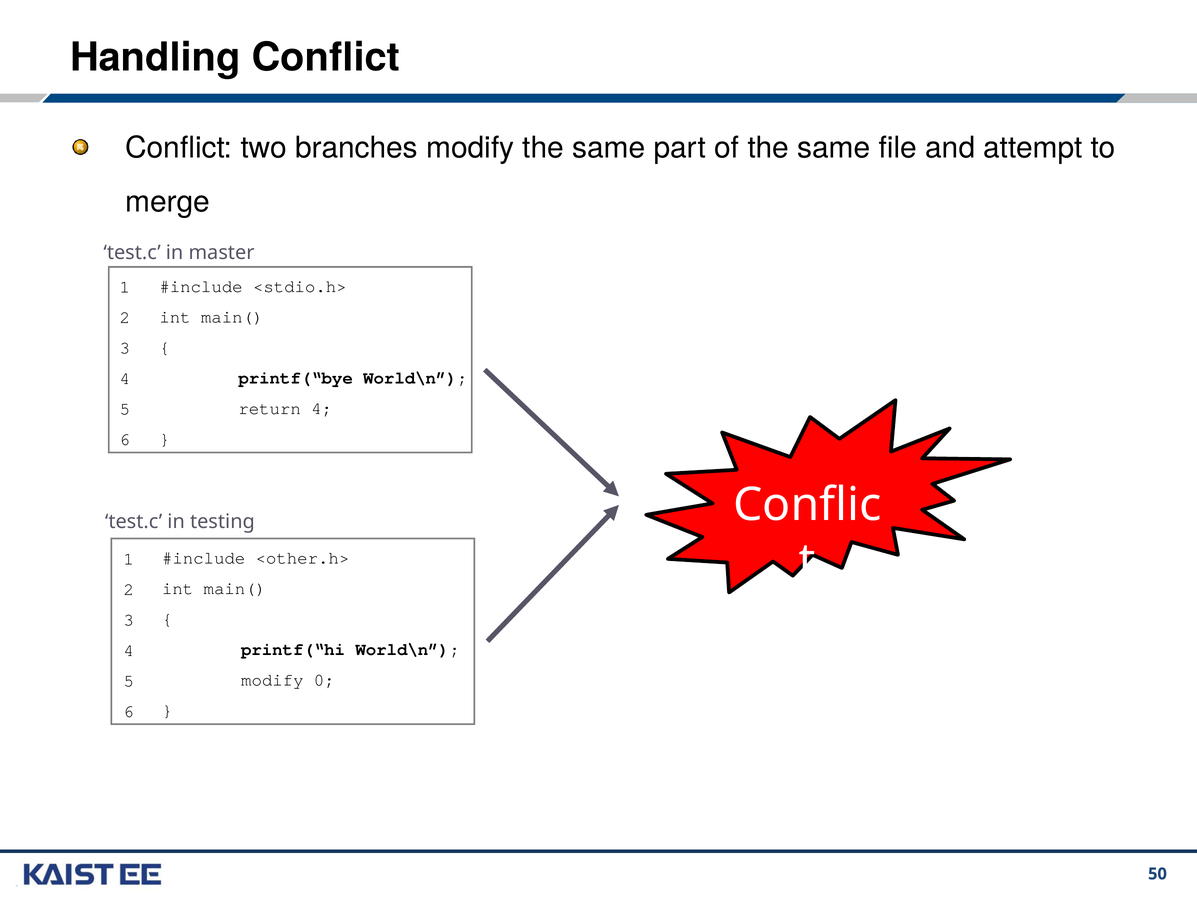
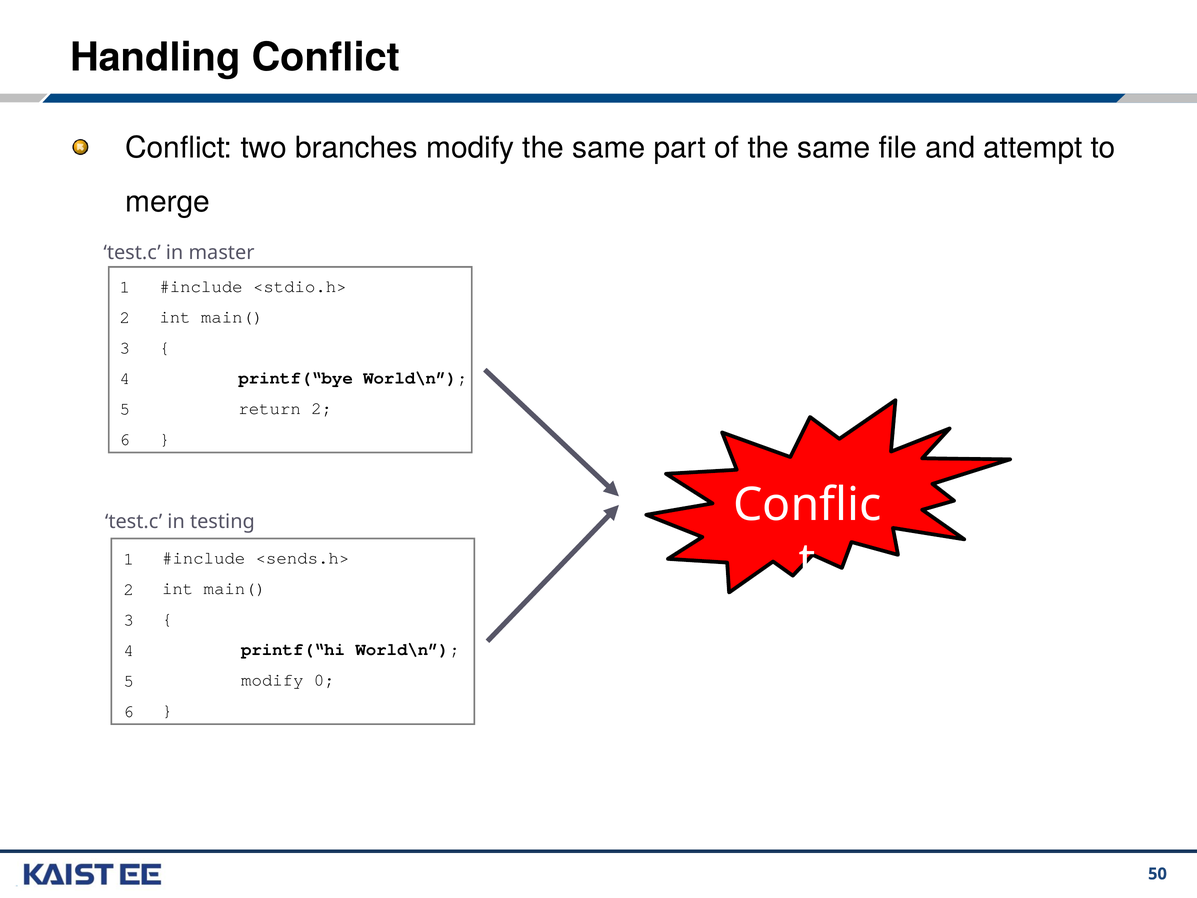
return 4: 4 -> 2 (322, 408)
<other.h>: <other.h> -> <sends.h> (302, 558)
